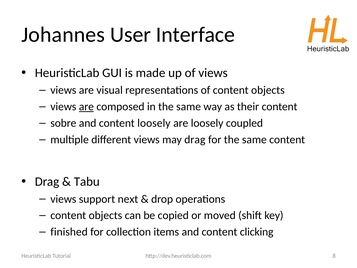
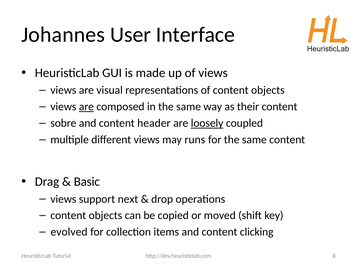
content loosely: loosely -> header (154, 123)
loosely underline: none -> present (207, 123)
may drag: drag -> runs (195, 140)
Tabu: Tabu -> Basic (87, 182)
finished: finished -> evolved (69, 232)
